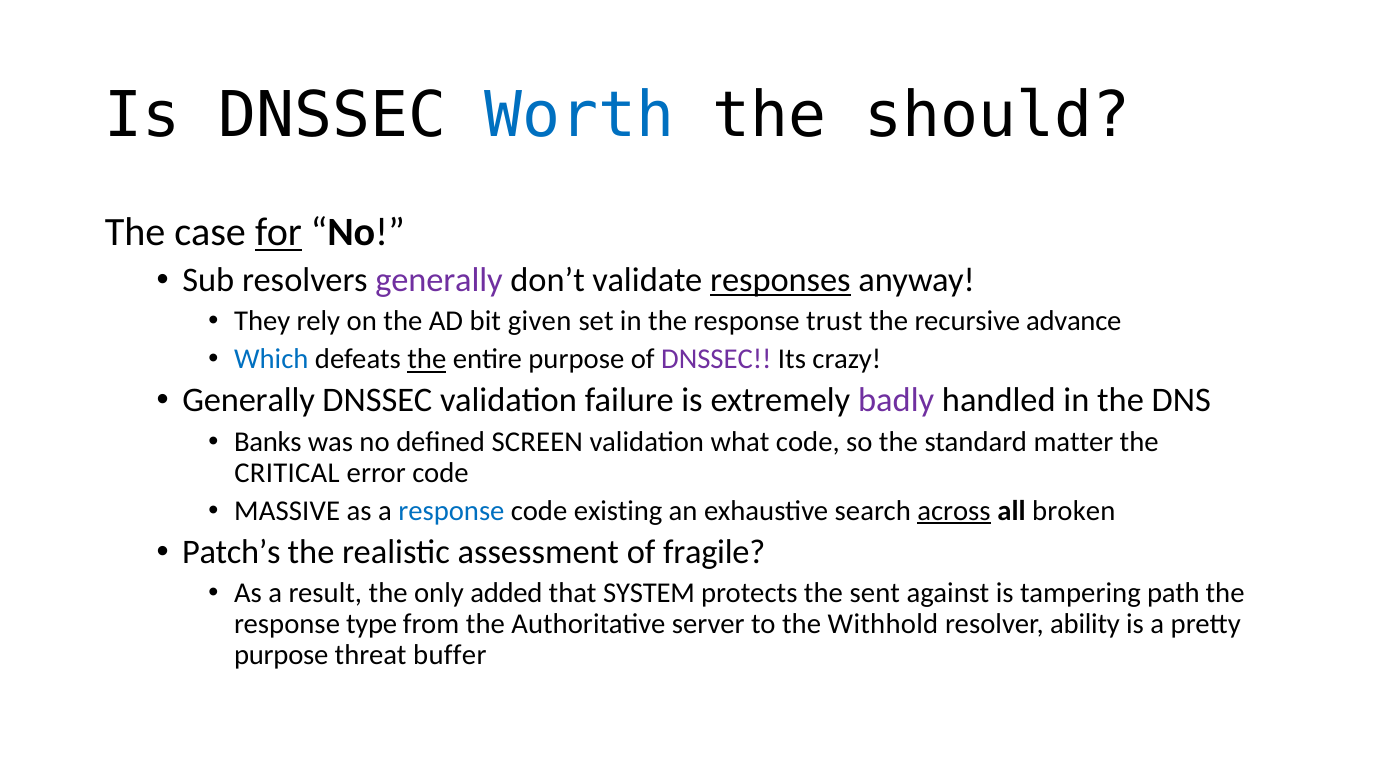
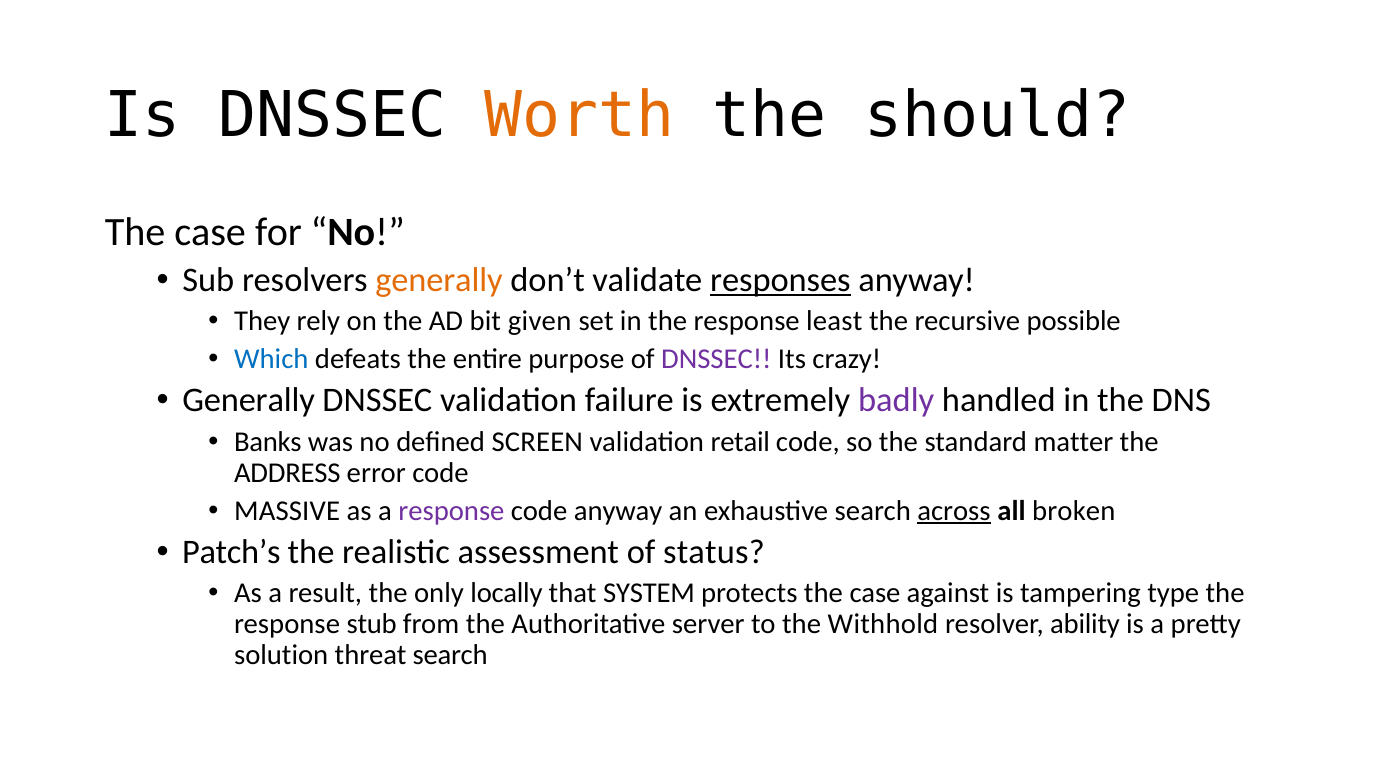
Worth colour: blue -> orange (580, 116)
for underline: present -> none (278, 233)
generally colour: purple -> orange (439, 280)
trust: trust -> least (834, 322)
advance: advance -> possible (1074, 322)
the underline: present -> none (427, 360)
what: what -> retail (740, 442)
CRITICAL: CRITICAL -> ADDRESS (287, 473)
response colour: blue -> purple (451, 511)
code existing: existing -> anyway (618, 511)
fragile: fragile -> status (714, 552)
added: added -> locally (506, 594)
protects the sent: sent -> case (875, 594)
path: path -> type (1173, 594)
type: type -> stub (372, 625)
purpose: purpose -> solution (281, 656)
threat buffer: buffer -> search (450, 656)
